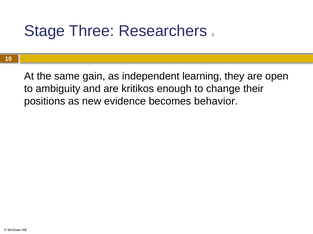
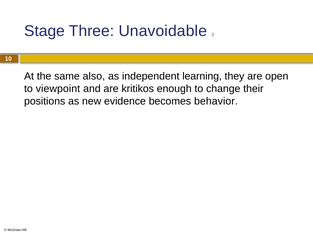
Researchers: Researchers -> Unavoidable (163, 31)
gain: gain -> also (94, 76)
ambiguity: ambiguity -> viewpoint (58, 89)
